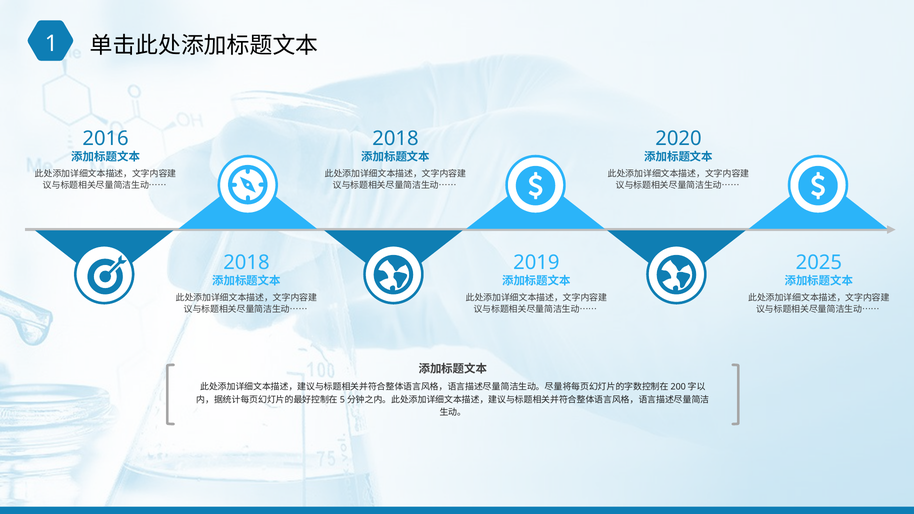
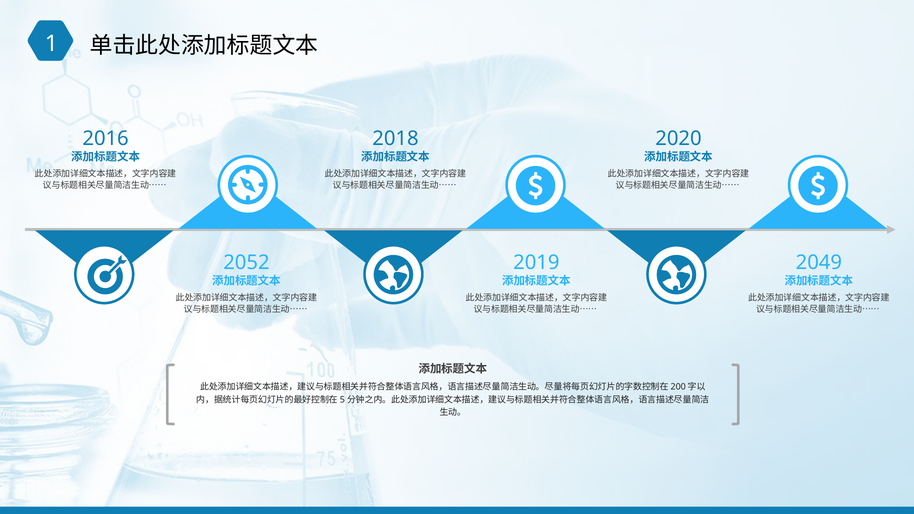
2018: 2018 -> 2052 (246, 263)
2025: 2025 -> 2049 (819, 263)
